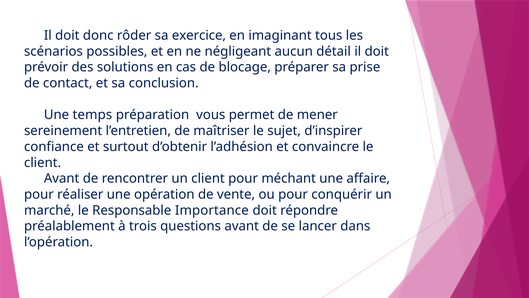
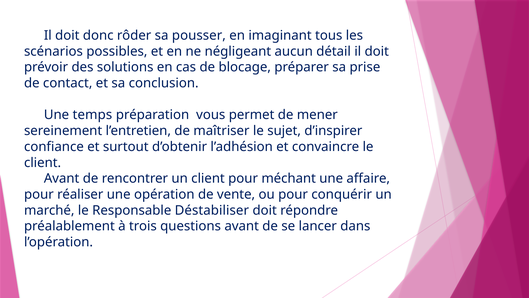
exercice: exercice -> pousser (199, 35)
Importance: Importance -> Déstabiliser (212, 210)
